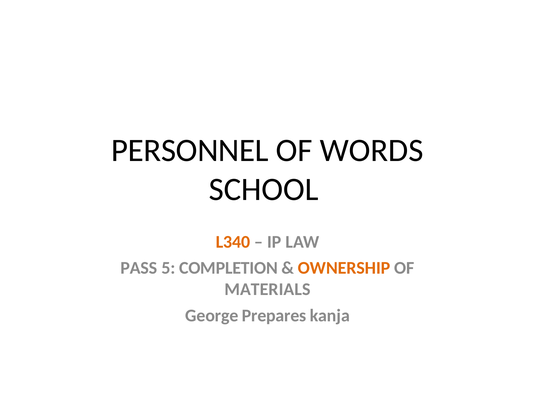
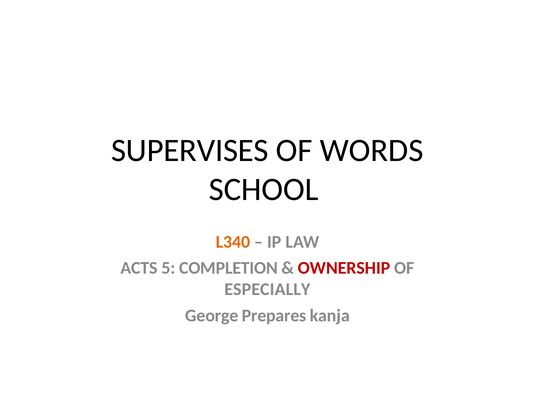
PERSONNEL: PERSONNEL -> SUPERVISES (190, 150)
PASS: PASS -> ACTS (139, 268)
OWNERSHIP colour: orange -> red (344, 268)
MATERIALS: MATERIALS -> ESPECIALLY (267, 290)
